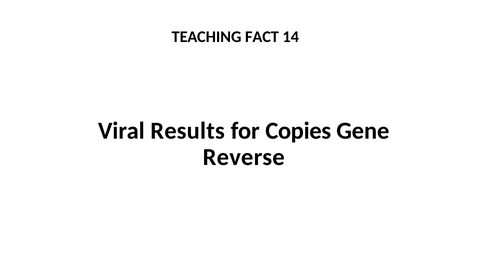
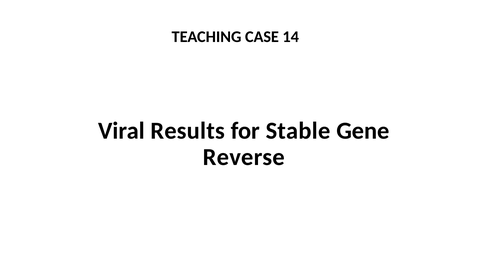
FACT: FACT -> CASE (262, 37)
Copies: Copies -> Stable (298, 131)
